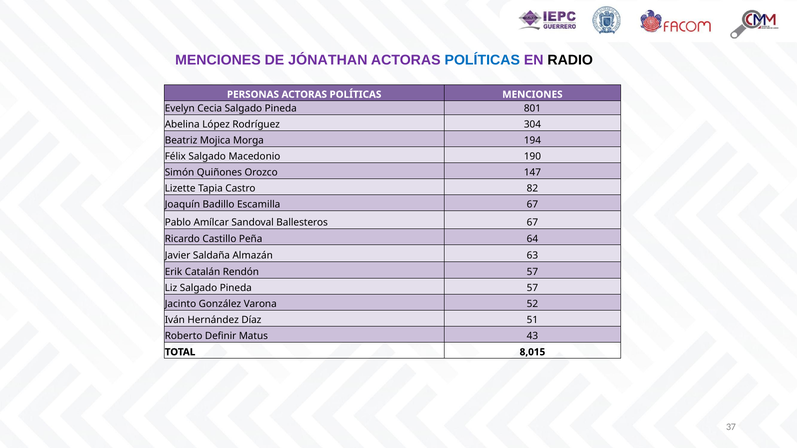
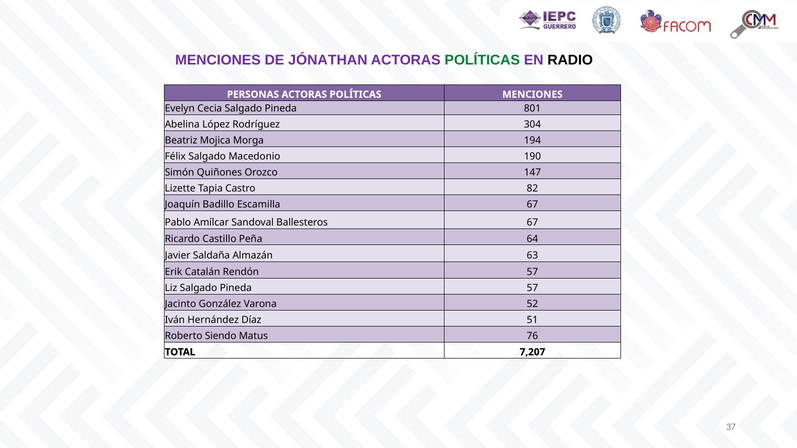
POLÍTICAS colour: blue -> green (482, 60)
Definir: Definir -> Siendo (221, 336)
43: 43 -> 76 (532, 336)
8,015: 8,015 -> 7,207 (532, 352)
